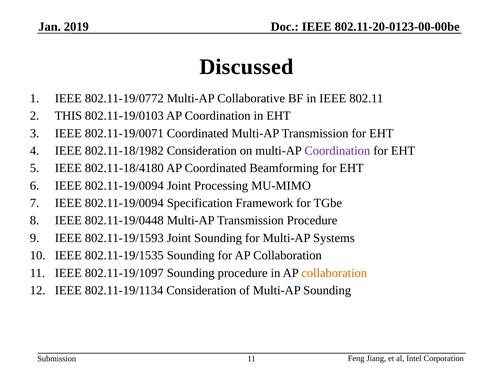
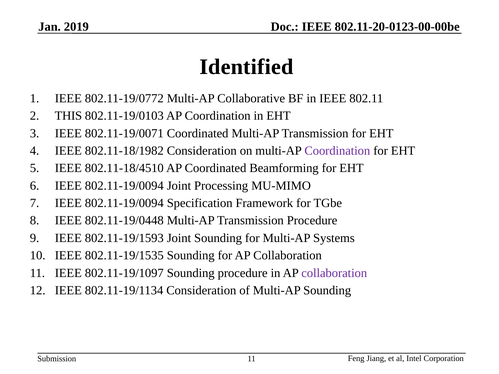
Discussed: Discussed -> Identified (246, 67)
802.11-18/4180: 802.11-18/4180 -> 802.11-18/4510 (124, 168)
collaboration colour: orange -> purple (334, 273)
